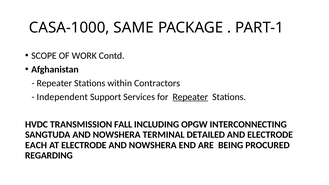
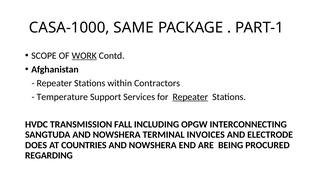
WORK underline: none -> present (84, 56)
Independent: Independent -> Temperature (62, 97)
DETAILED: DETAILED -> INVOICES (206, 135)
EACH: EACH -> DOES (36, 145)
AT ELECTRODE: ELECTRODE -> COUNTRIES (84, 145)
